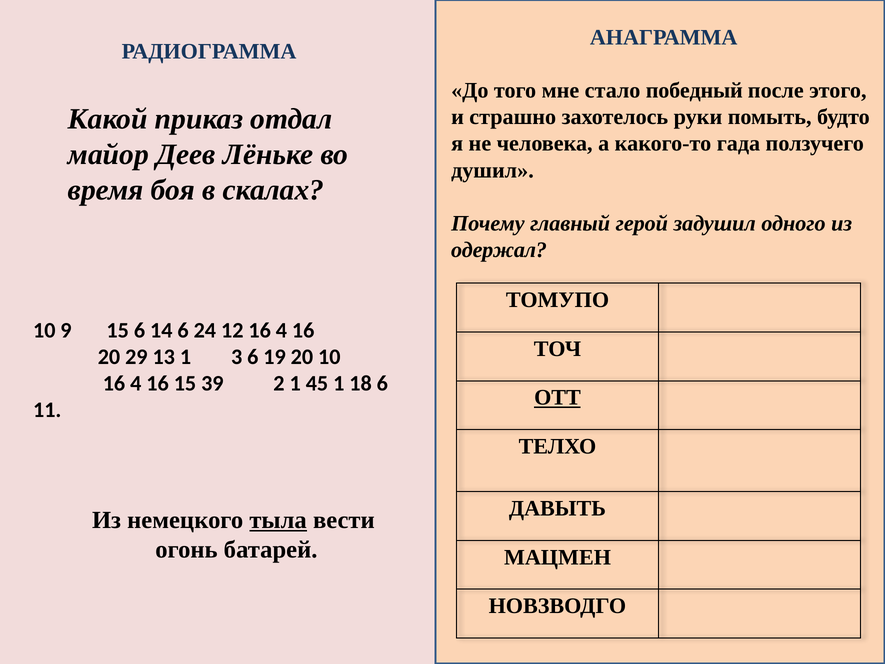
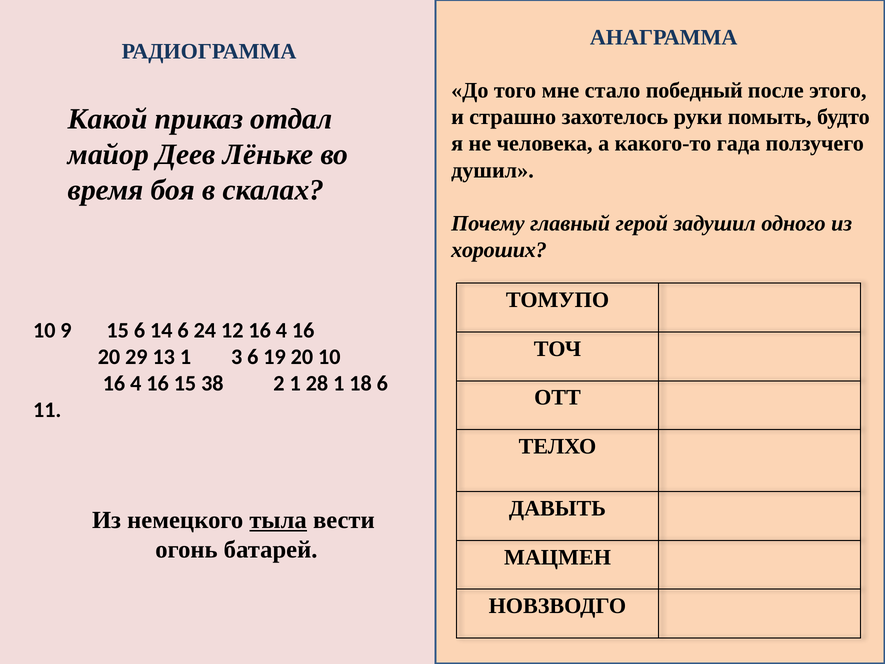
одержал: одержал -> хороших (499, 250)
39: 39 -> 38 (212, 383)
45: 45 -> 28 (317, 383)
ОТТ underline: present -> none (557, 398)
